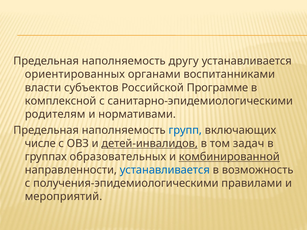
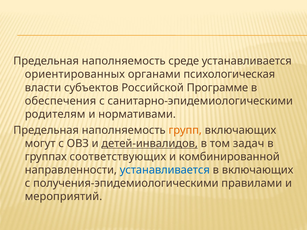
другу: другу -> среде (184, 61)
воспитанниками: воспитанниками -> психологическая (229, 74)
комплексной: комплексной -> обеспечения (60, 101)
групп colour: blue -> orange (185, 130)
числе: числе -> могут (40, 144)
образовательных: образовательных -> соответствующих (118, 157)
комбинированной underline: present -> none (229, 157)
в возможность: возможность -> включающих (258, 170)
